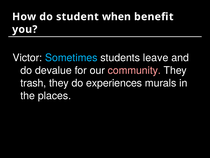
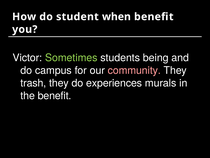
Sometimes colour: light blue -> light green (71, 58)
leave: leave -> being (156, 58)
devalue: devalue -> campus (53, 70)
the places: places -> benefit (55, 95)
